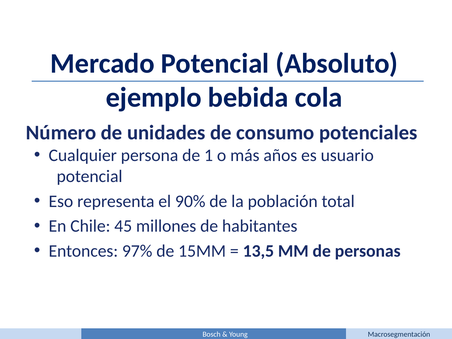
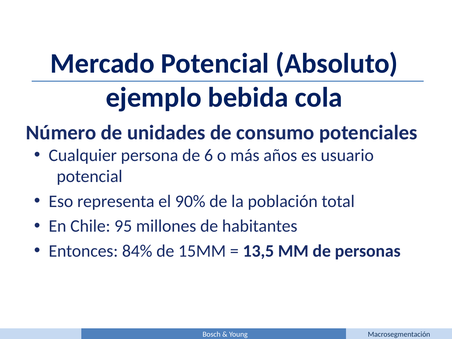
1: 1 -> 6 (209, 155)
45: 45 -> 95 (123, 226)
97%: 97% -> 84% (137, 251)
